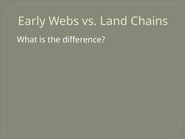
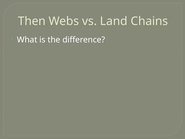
Early: Early -> Then (32, 21)
